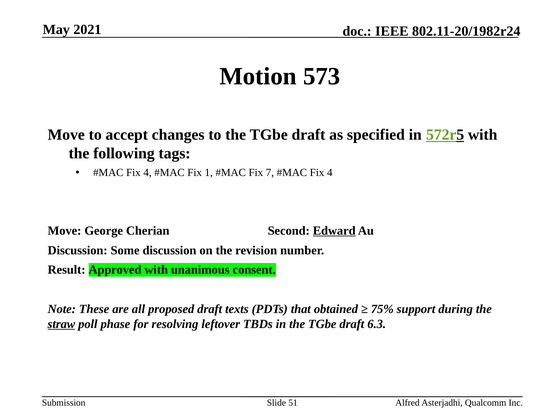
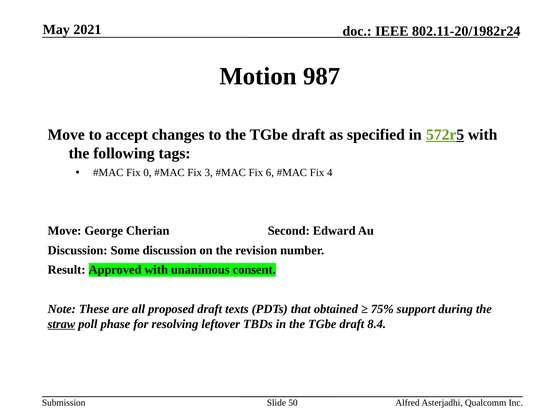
573: 573 -> 987 (322, 76)
4: 4 -> 0 (148, 173)
1: 1 -> 3 (209, 173)
7: 7 -> 6 (270, 173)
Edward underline: present -> none (334, 231)
6.3: 6.3 -> 8.4 (377, 324)
51: 51 -> 50 (293, 403)
